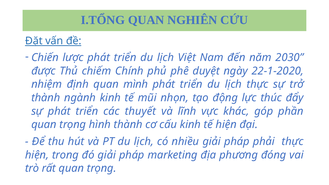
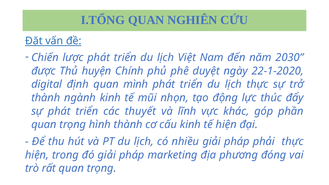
chiếm: chiếm -> huyện (97, 71)
nhiệm: nhiệm -> digital (47, 84)
